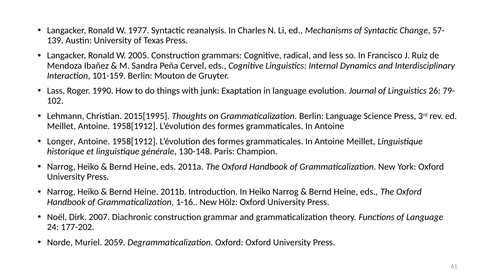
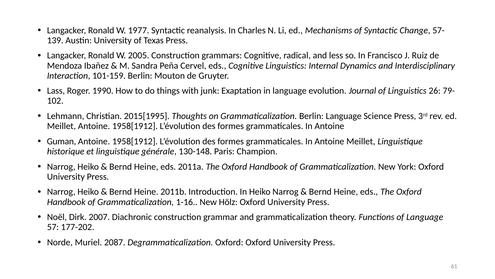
Longer: Longer -> Guman (62, 141)
24: 24 -> 57 (53, 227)
2059: 2059 -> 2087 (115, 242)
